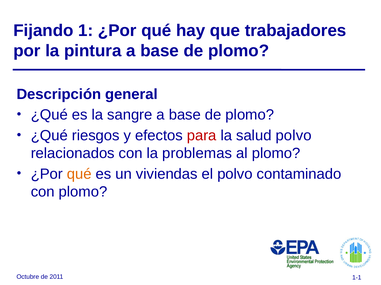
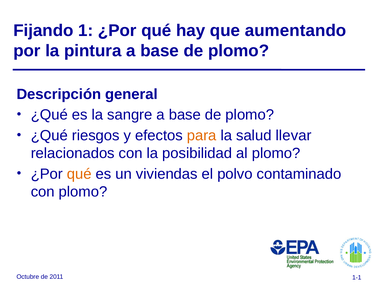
trabajadores: trabajadores -> aumentando (296, 31)
para colour: red -> orange (202, 136)
salud polvo: polvo -> llevar (294, 136)
problemas: problemas -> posibilidad (197, 154)
